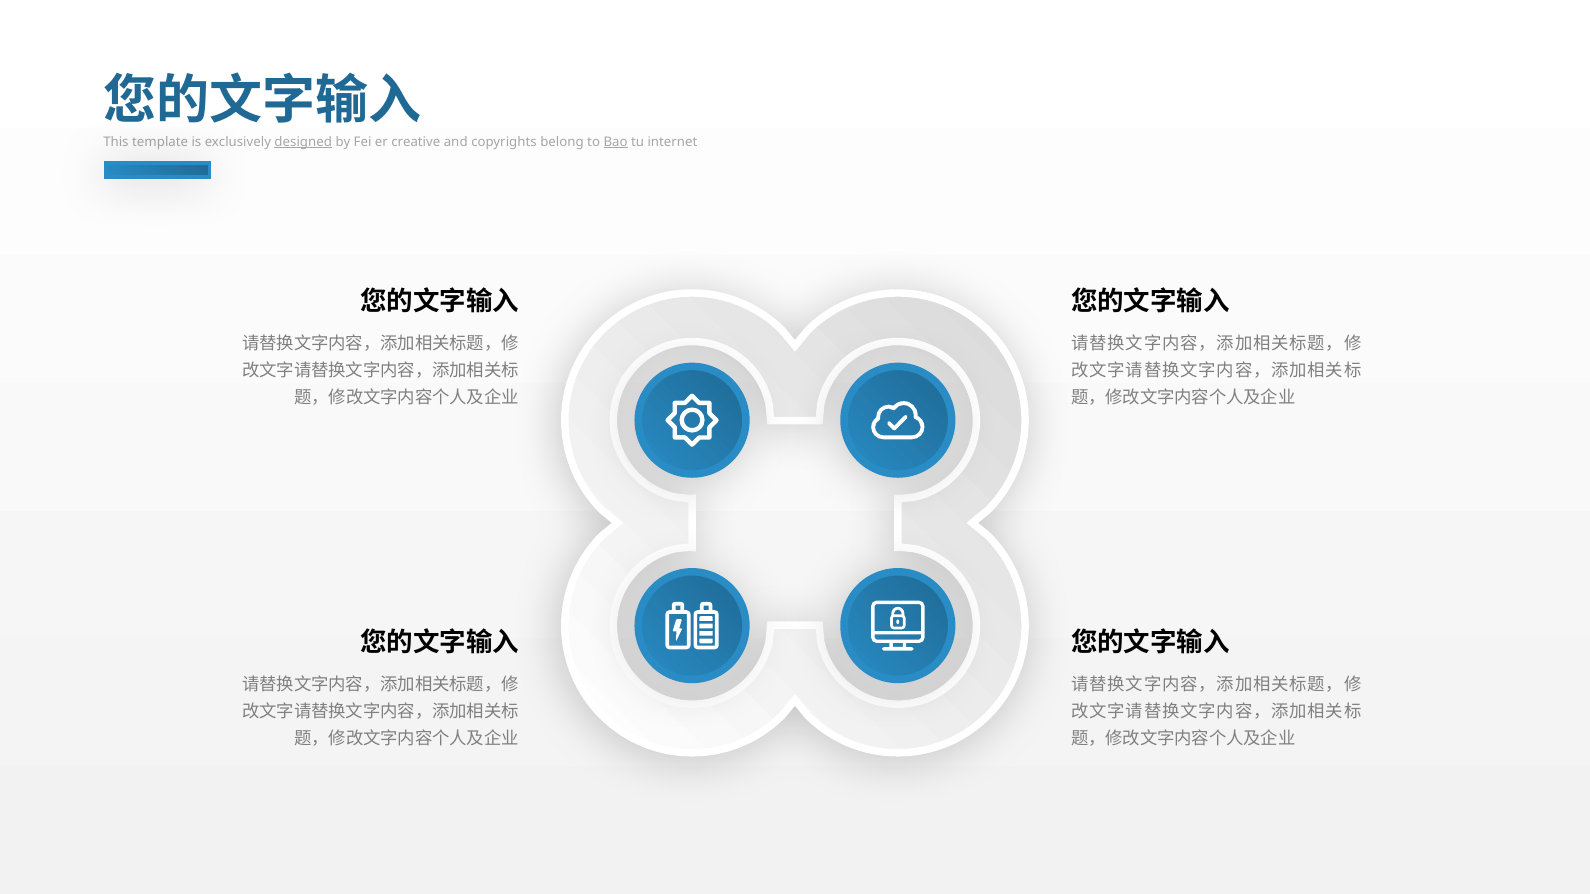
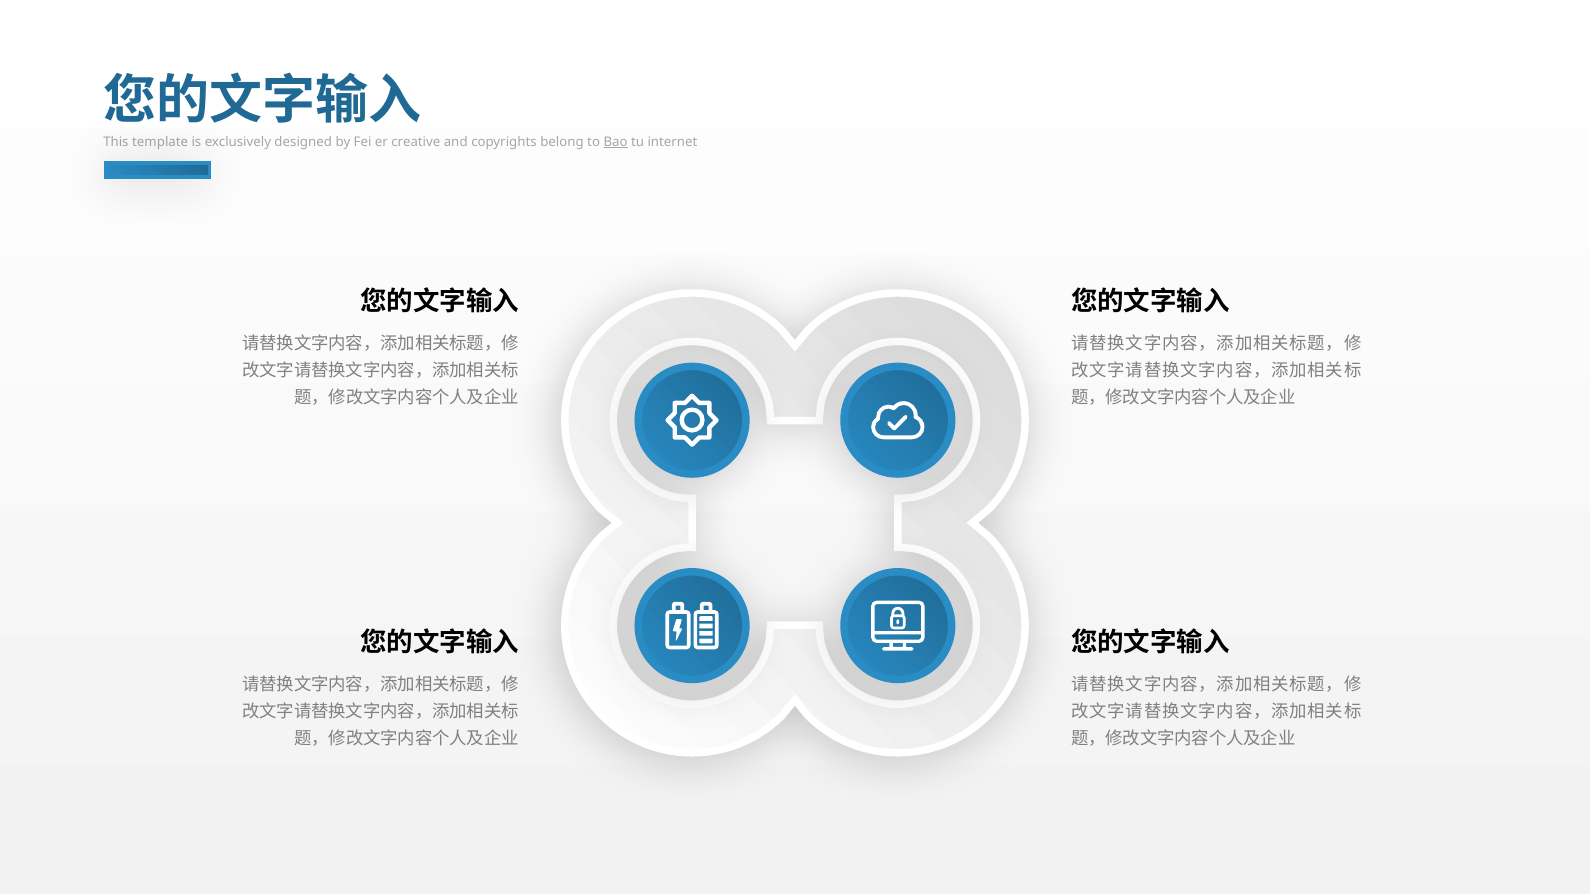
designed underline: present -> none (303, 142)
